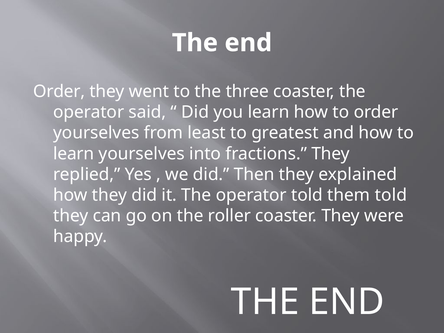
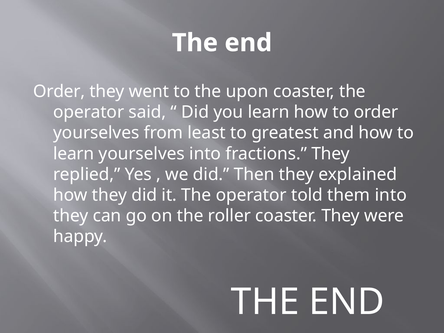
three: three -> upon (247, 91)
them told: told -> into (391, 195)
